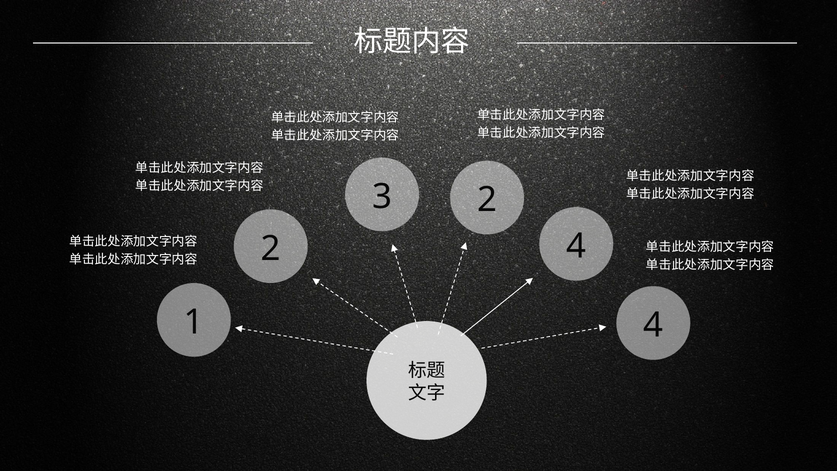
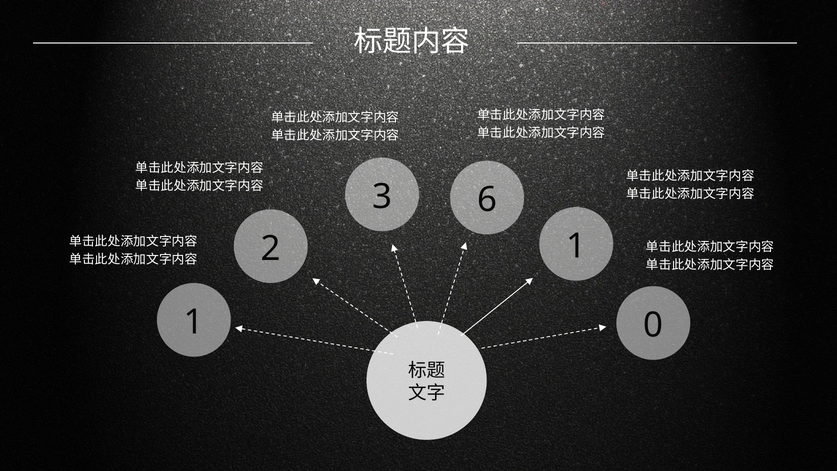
3 2: 2 -> 6 (487, 200)
2 4: 4 -> 1 (576, 246)
1 4: 4 -> 0 (653, 325)
